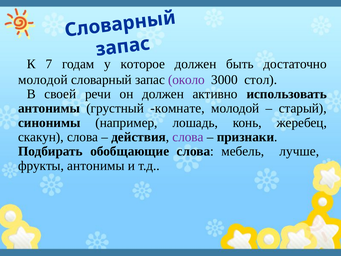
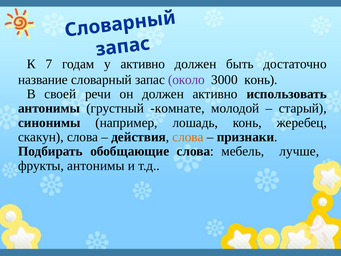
которое: которое -> активно (143, 64)
молодой: молодой -> название (43, 80)
3000 стол: стол -> конь (261, 80)
слова colour: purple -> orange (188, 137)
